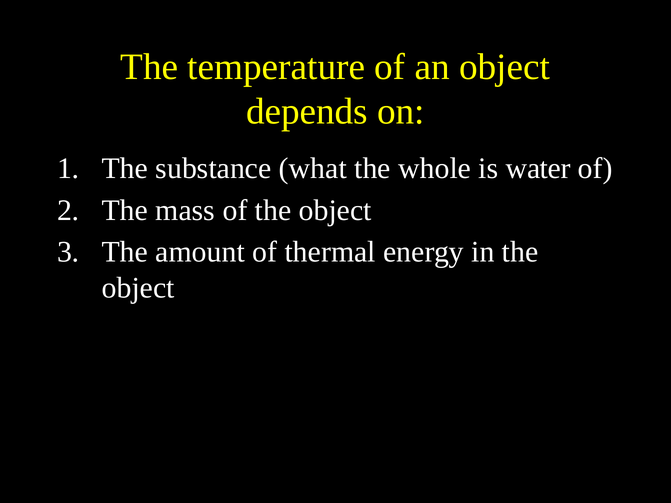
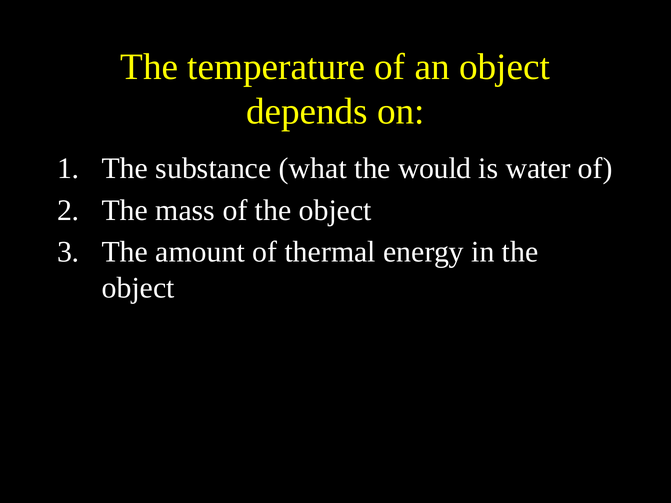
whole: whole -> would (435, 169)
